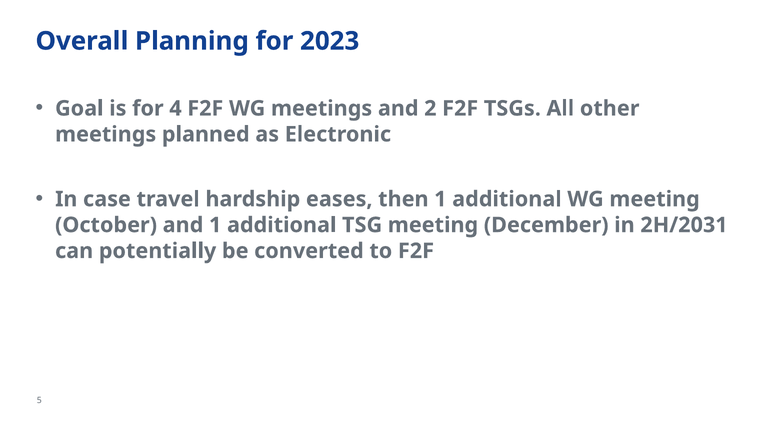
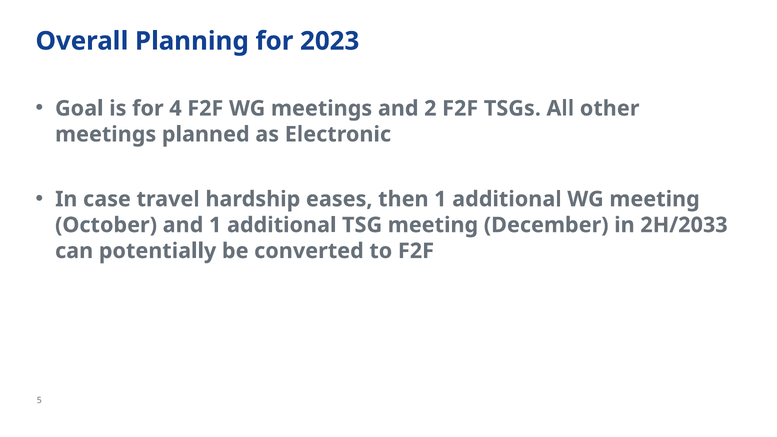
2H/2031: 2H/2031 -> 2H/2033 (684, 225)
